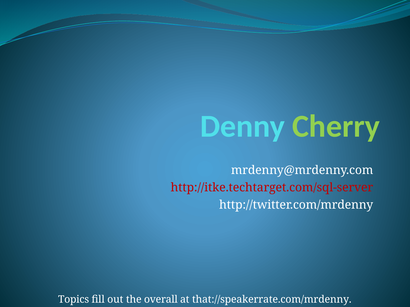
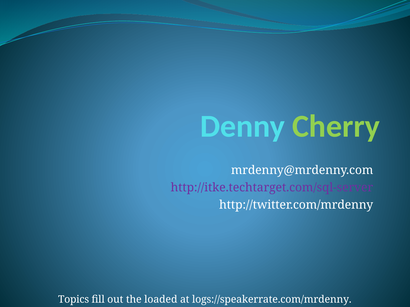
http://itke.techtarget.com/sql-server colour: red -> purple (272, 188)
overall: overall -> loaded (161, 300)
that://speakerrate.com/mrdenny: that://speakerrate.com/mrdenny -> logs://speakerrate.com/mrdenny (272, 300)
